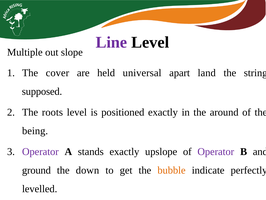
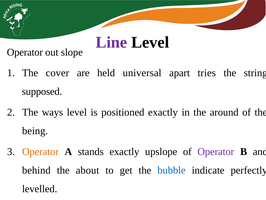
Multiple: Multiple -> Operator (25, 52)
land: land -> tries (207, 73)
roots: roots -> ways (52, 112)
Operator colour: purple -> orange (40, 151)
ground: ground -> behind (36, 170)
down: down -> about (87, 170)
bubble colour: orange -> blue (172, 170)
